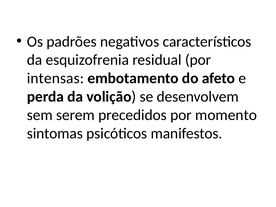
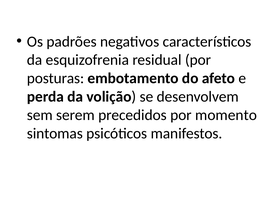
intensas: intensas -> posturas (56, 78)
